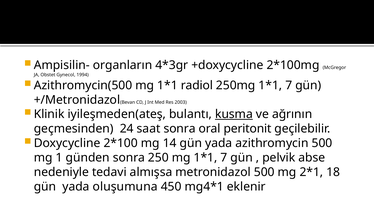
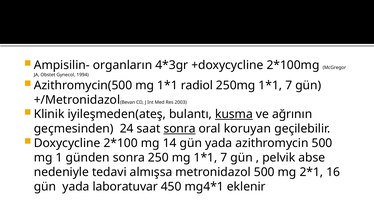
sonra underline: none -> present (180, 129)
peritonit: peritonit -> koruyan (247, 129)
18: 18 -> 16 (333, 172)
oluşumuna: oluşumuna -> laboratuvar (125, 187)
